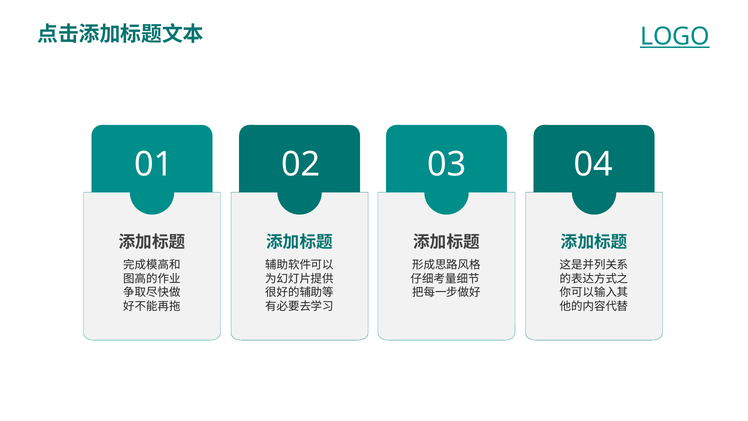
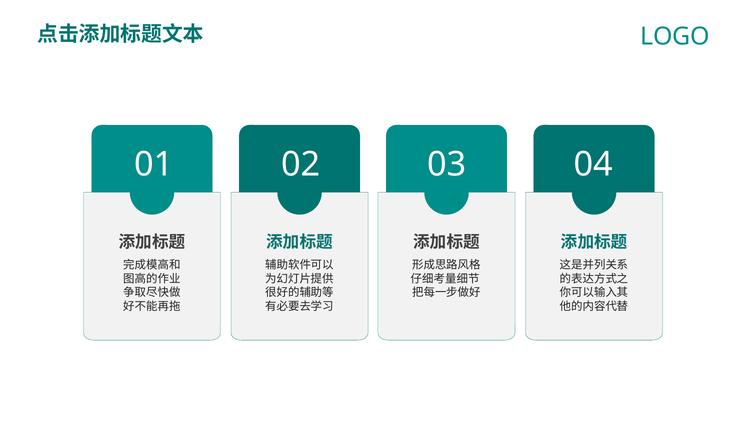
LOGO underline: present -> none (675, 36)
